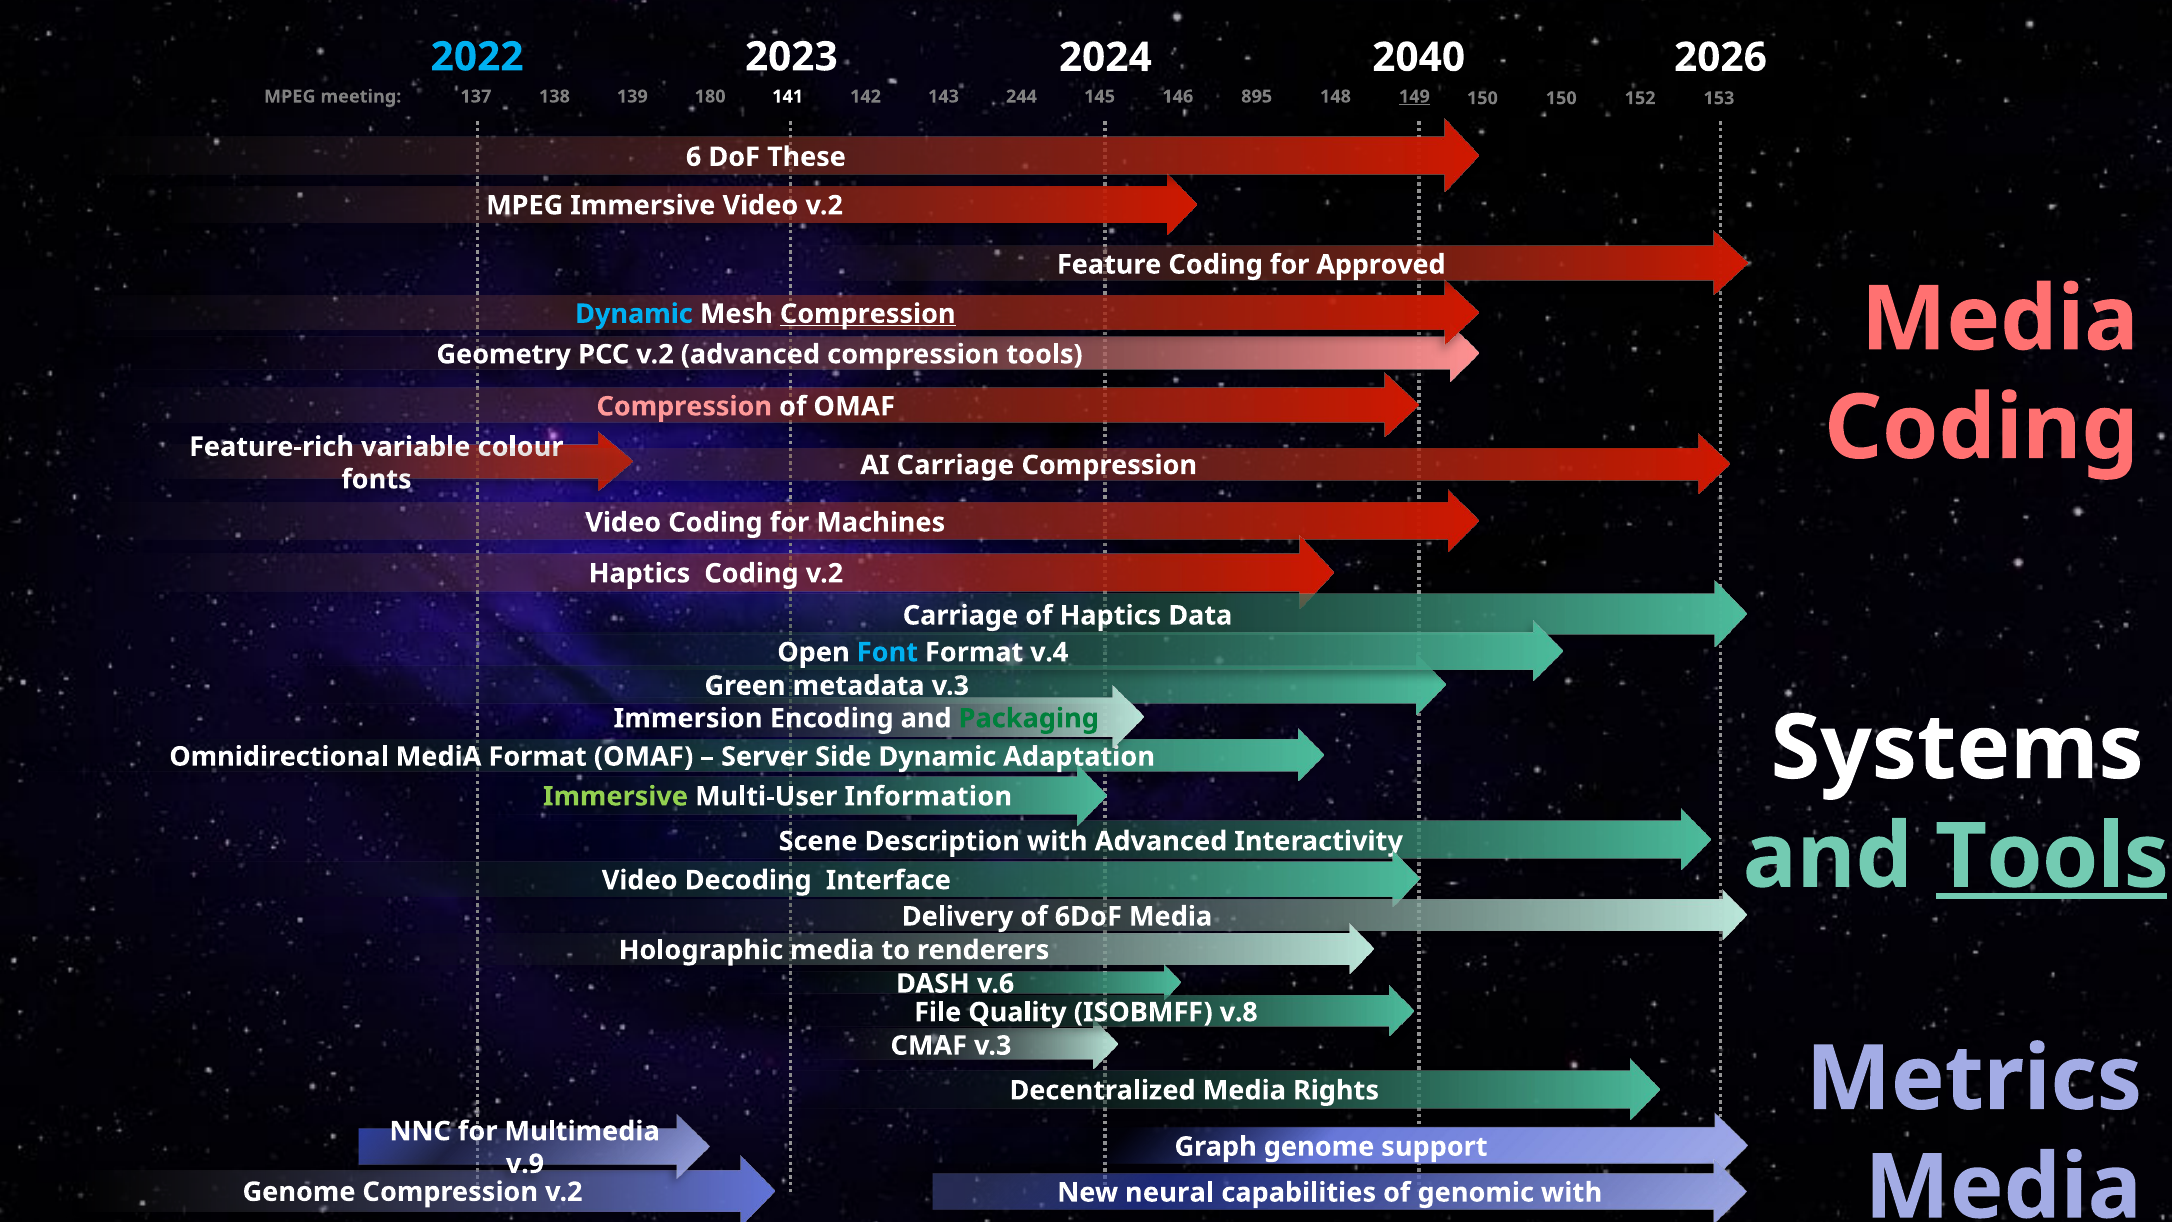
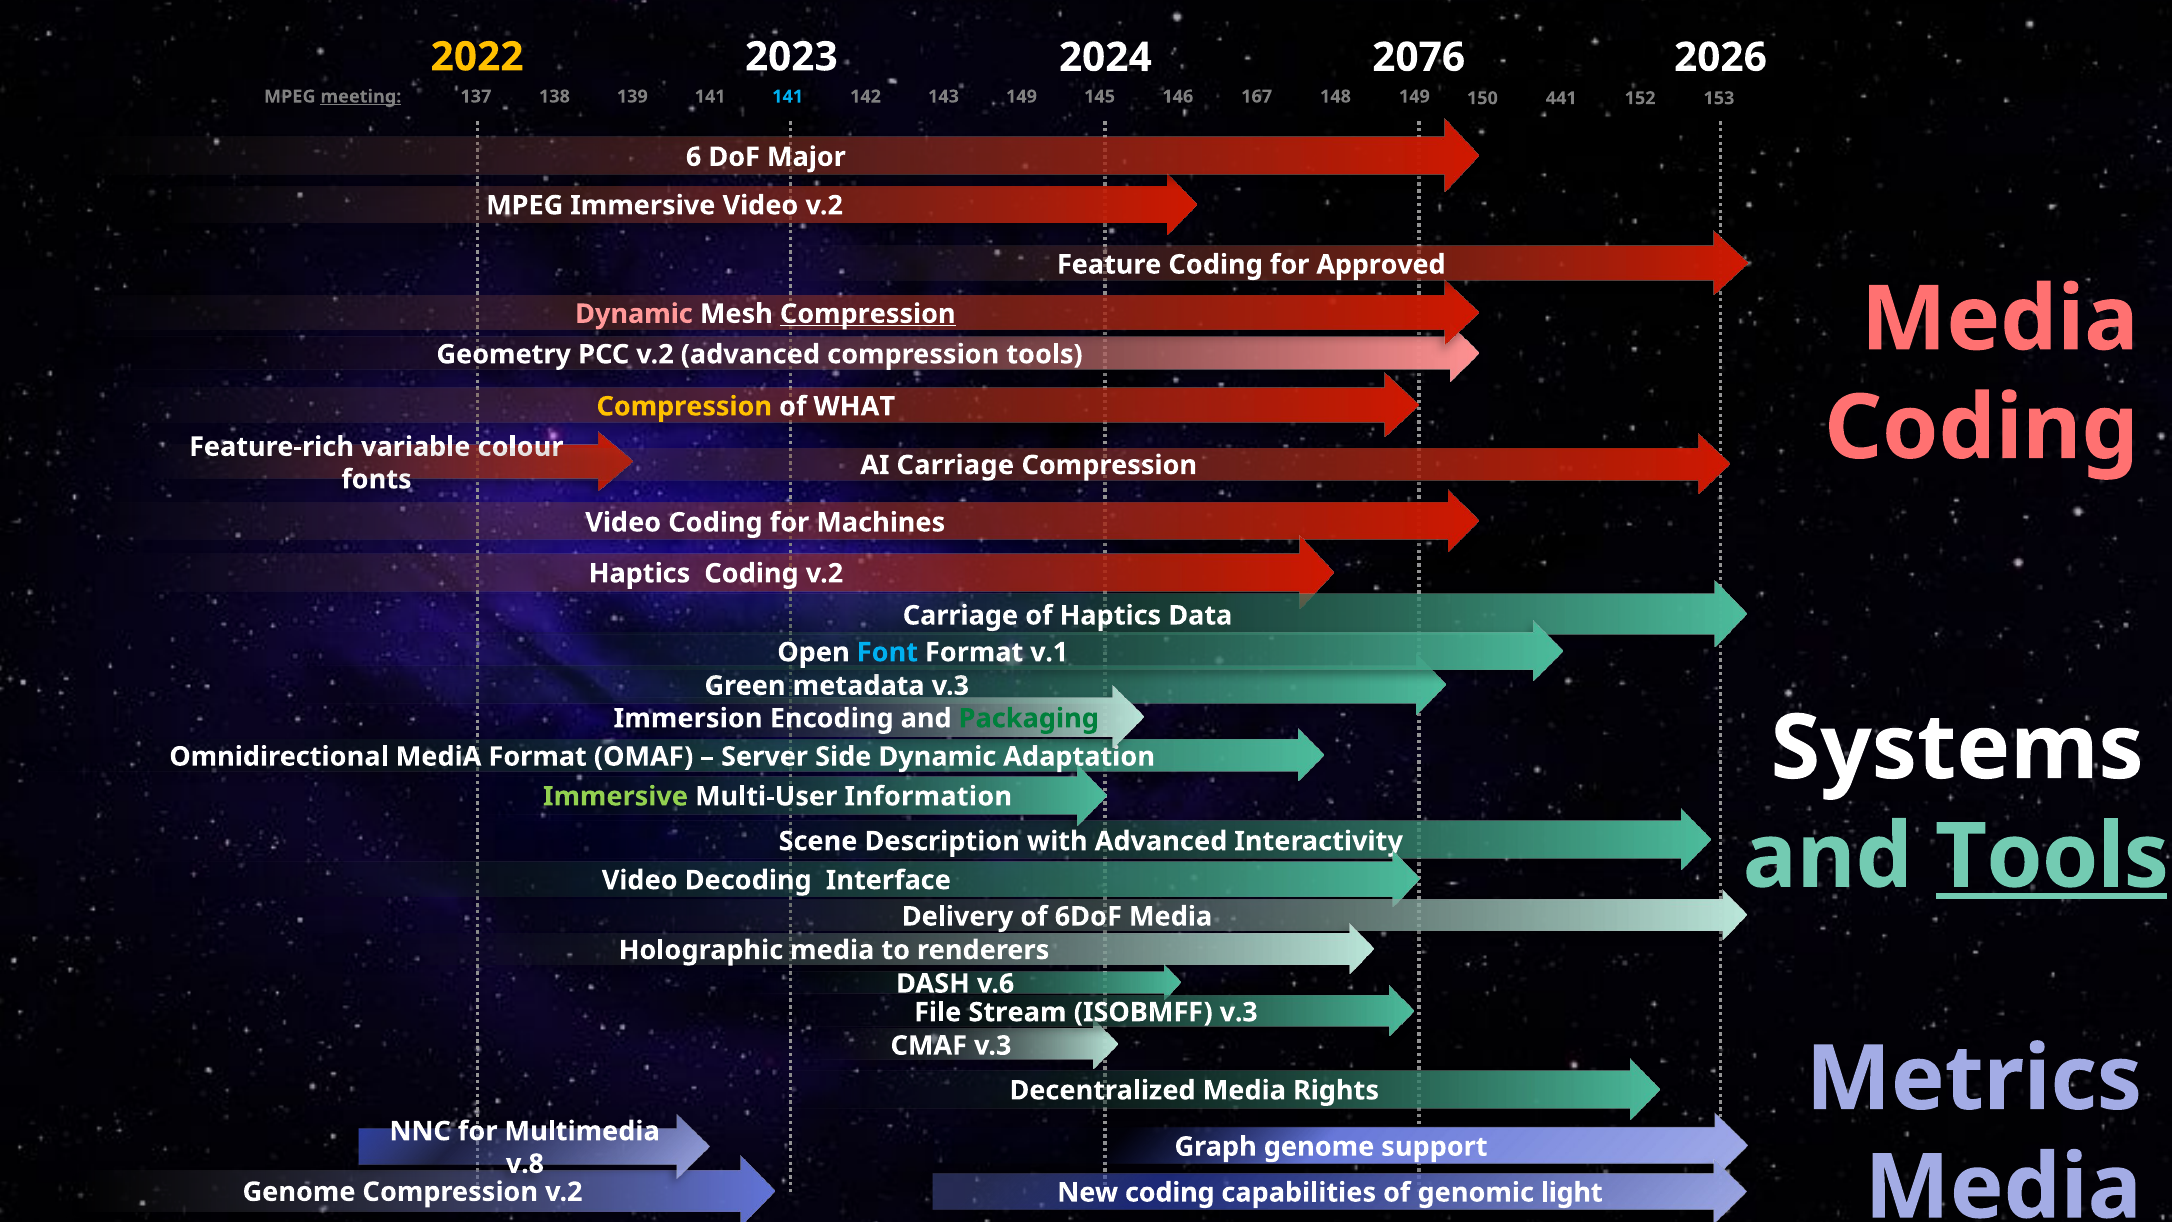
2022 colour: light blue -> yellow (477, 57)
2040: 2040 -> 2076 (1419, 57)
meeting underline: none -> present (361, 97)
139 180: 180 -> 141 (710, 97)
141 colour: white -> light blue (788, 97)
143 244: 244 -> 149 (1021, 97)
895: 895 -> 167 (1257, 97)
149 underline: present -> none (1414, 97)
150 150: 150 -> 441 (1561, 98)
These: These -> Major (806, 157)
Dynamic colour: light blue -> pink (634, 314)
Compression colour: pink -> yellow (684, 406)
of OMAF: OMAF -> WHAT (854, 406)
v.4: v.4 -> v.1 (1049, 652)
Quality: Quality -> Stream (1017, 1012)
ISOBMFF v.8: v.8 -> v.3 (1239, 1012)
v.9: v.9 -> v.8 (525, 1164)
New neural: neural -> coding (1170, 1192)
genomic with: with -> light (1572, 1192)
